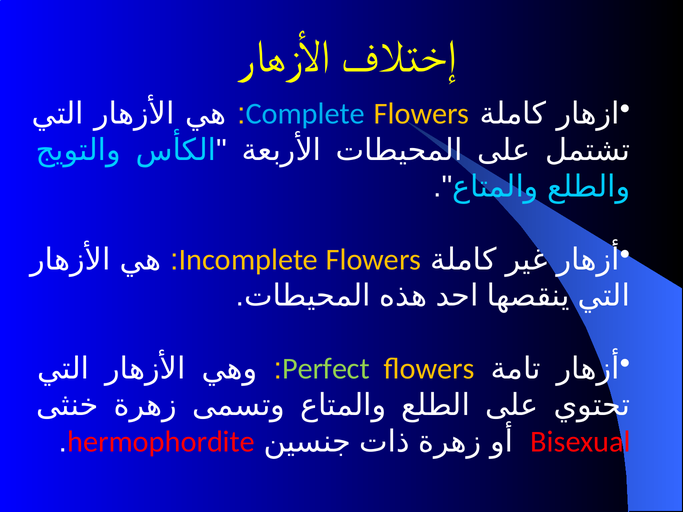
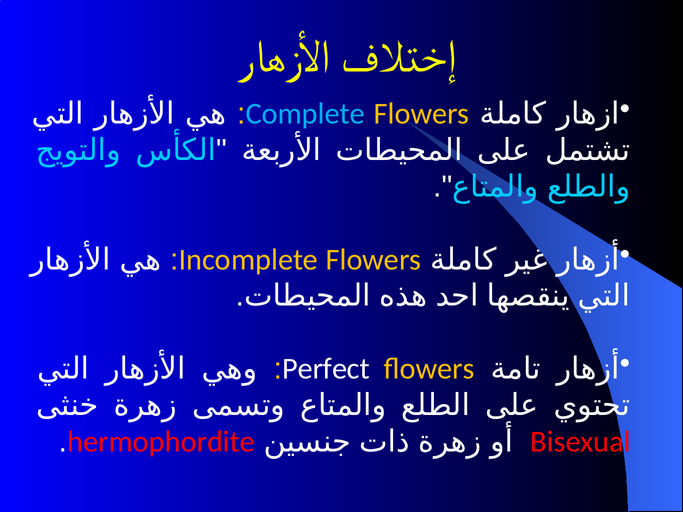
Perfect colour: light green -> white (326, 369)
